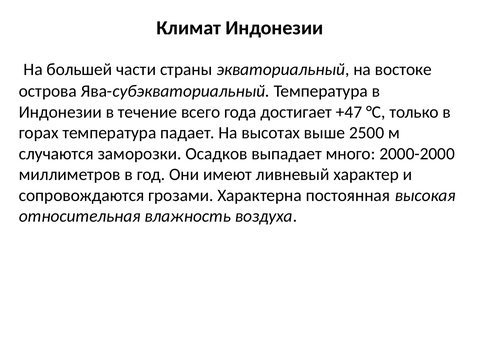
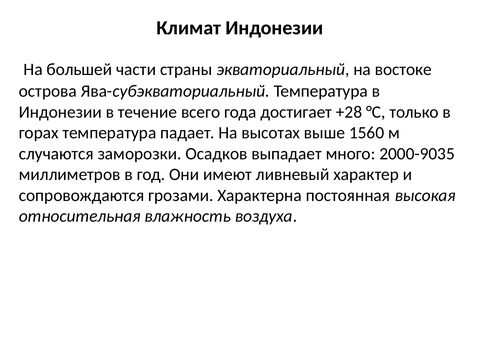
+47: +47 -> +28 (349, 112)
2500: 2500 -> 1560 (367, 133)
2000-2000: 2000-2000 -> 2000-9035 (417, 154)
